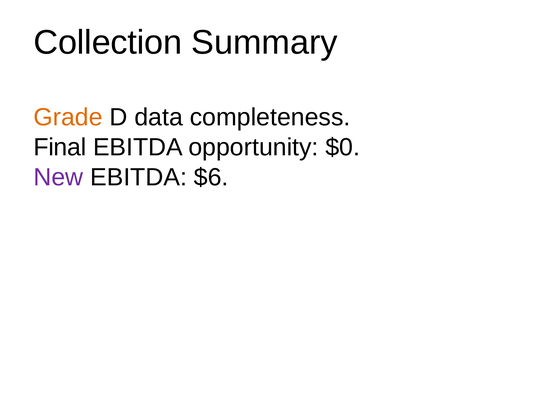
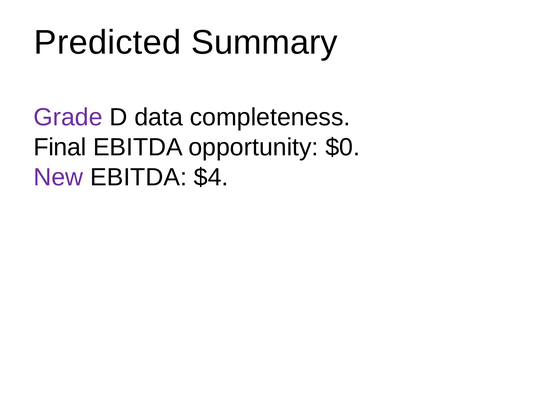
Collection: Collection -> Predicted (108, 43)
Grade colour: orange -> purple (68, 117)
$6: $6 -> $4 (211, 177)
